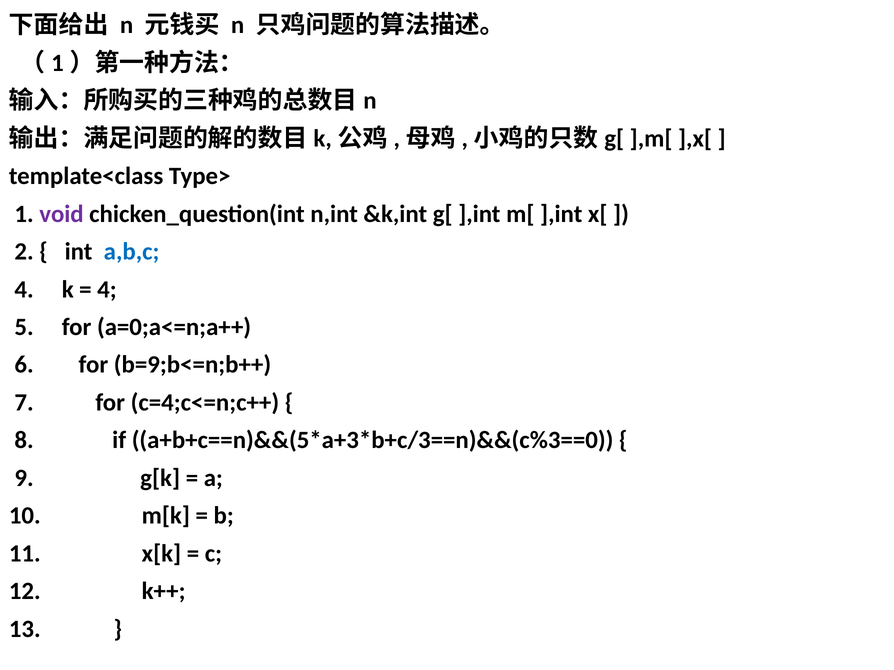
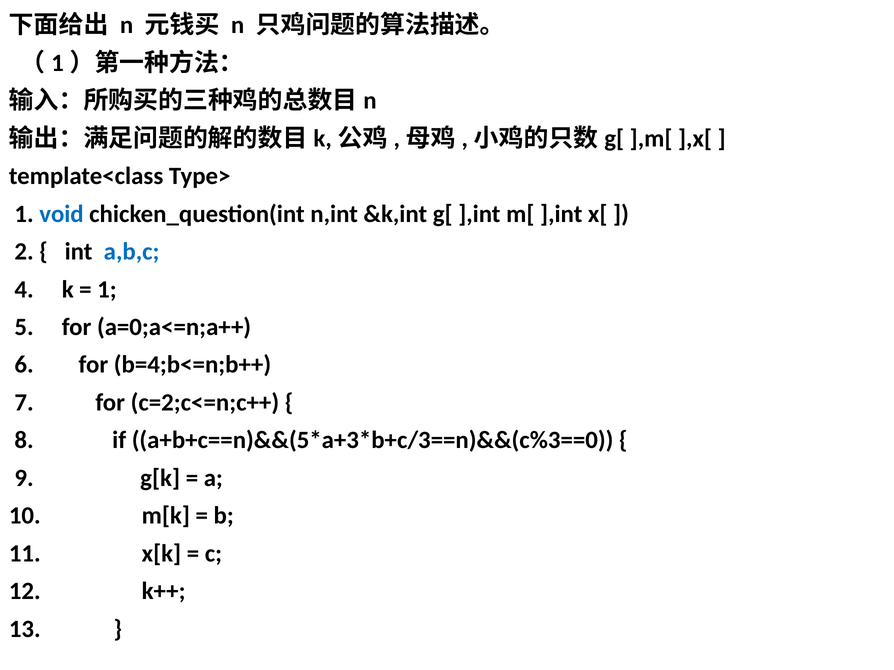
void colour: purple -> blue (61, 214)
4: 4 -> 1 (107, 290)
b=9;b<=n;b++: b=9;b<=n;b++ -> b=4;b<=n;b++ (192, 365)
c=4;c<=n;c++: c=4;c<=n;c++ -> c=2;c<=n;c++ (205, 403)
